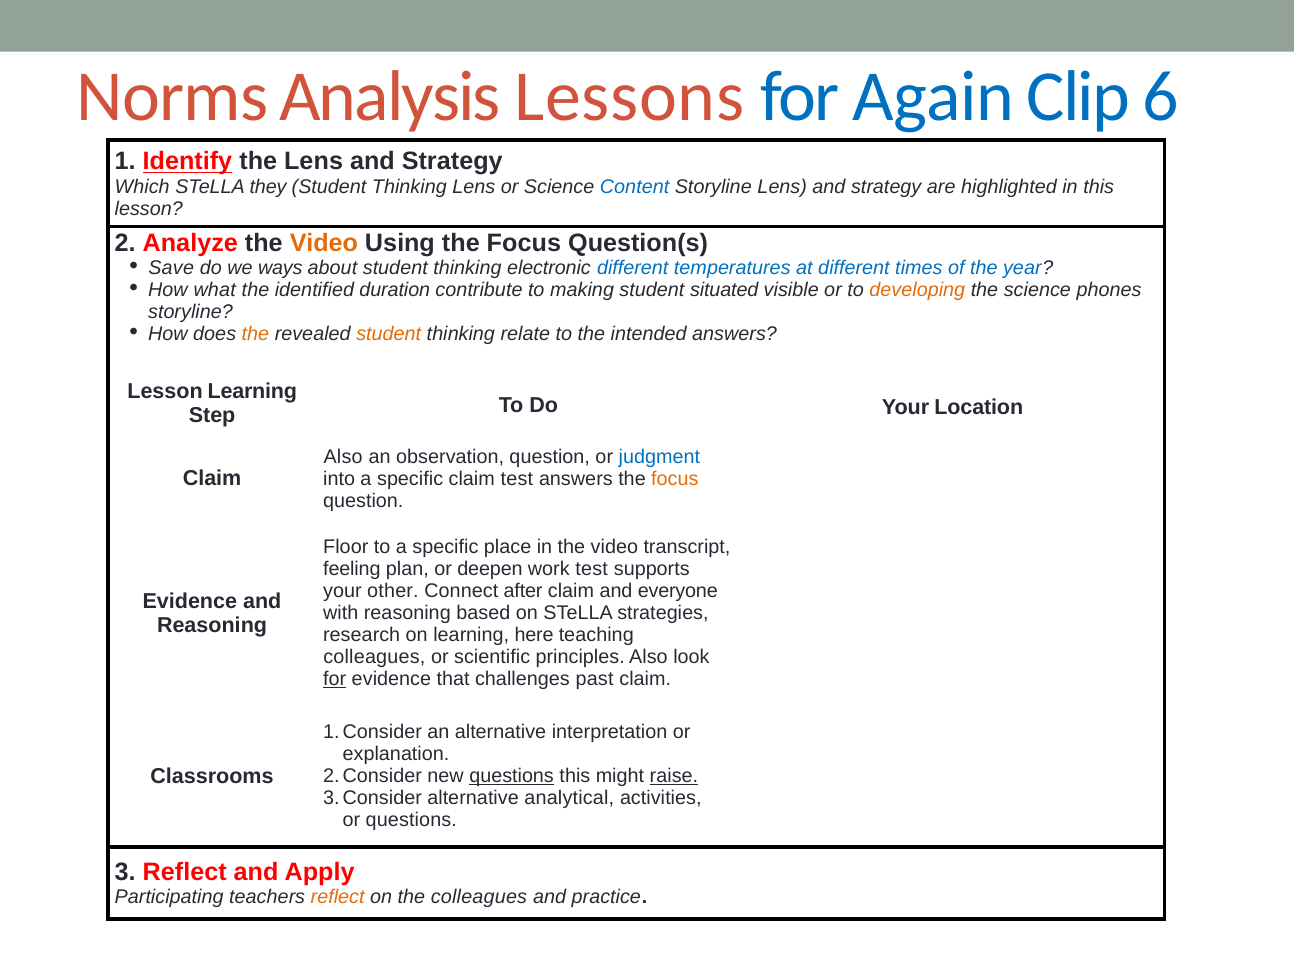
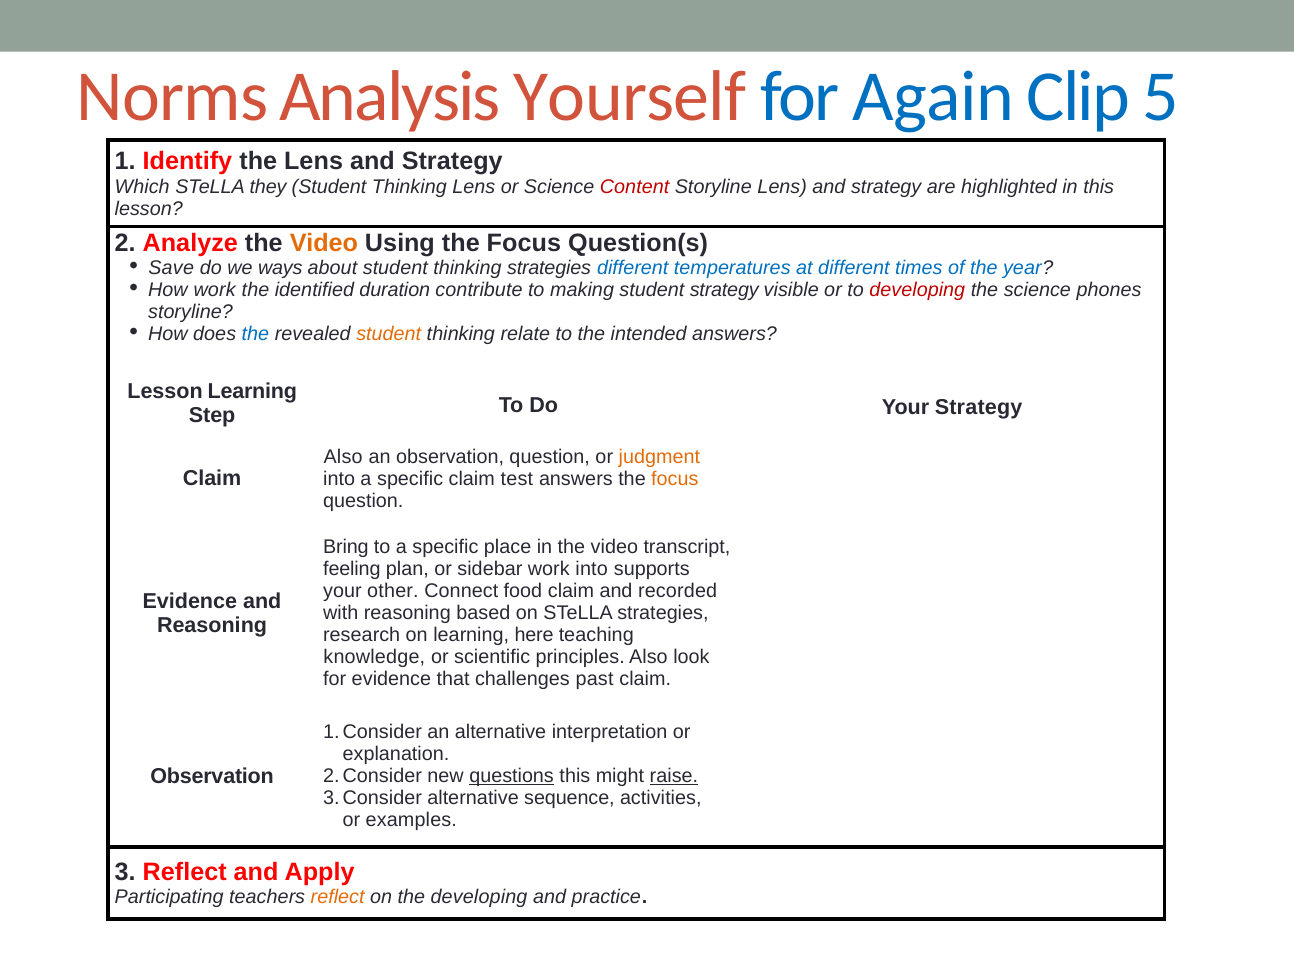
Lessons: Lessons -> Yourself (630, 97)
6: 6 -> 5 (1161, 97)
Identify underline: present -> none (187, 162)
Content colour: blue -> red (635, 187)
thinking electronic: electronic -> strategies (549, 268)
How what: what -> work (215, 290)
student situated: situated -> strategy (724, 290)
developing colour: orange -> red (917, 290)
the colour: orange -> blue (255, 334)
Your Location: Location -> Strategy (979, 408)
judgment colour: blue -> orange (659, 457)
Floor: Floor -> Bring (346, 548)
deepen: deepen -> sidebar (490, 570)
work test: test -> into (592, 570)
after: after -> food (523, 592)
everyone: everyone -> recorded (678, 592)
colleagues: colleagues -> knowledge (374, 658)
for underline: present -> none (335, 680)
Classrooms: Classrooms -> Observation (212, 776)
analytical: analytical -> sequence (569, 798)
or questions: questions -> examples (411, 820)
the colleagues: colleagues -> developing (479, 898)
